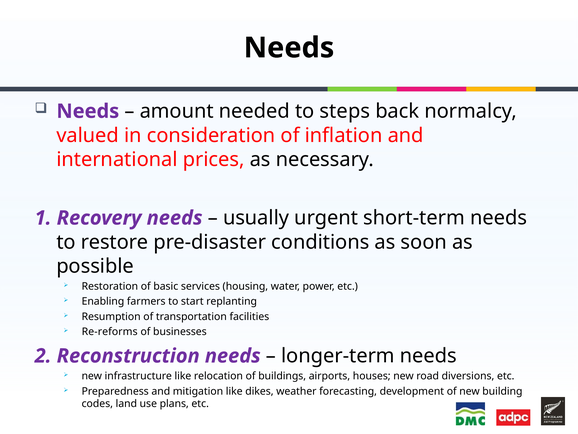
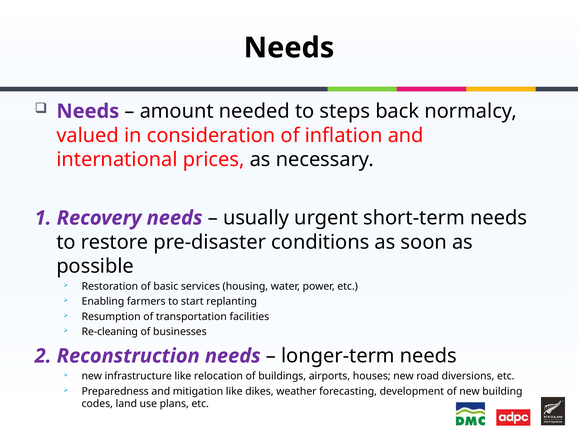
Re-reforms: Re-reforms -> Re-cleaning (110, 331)
